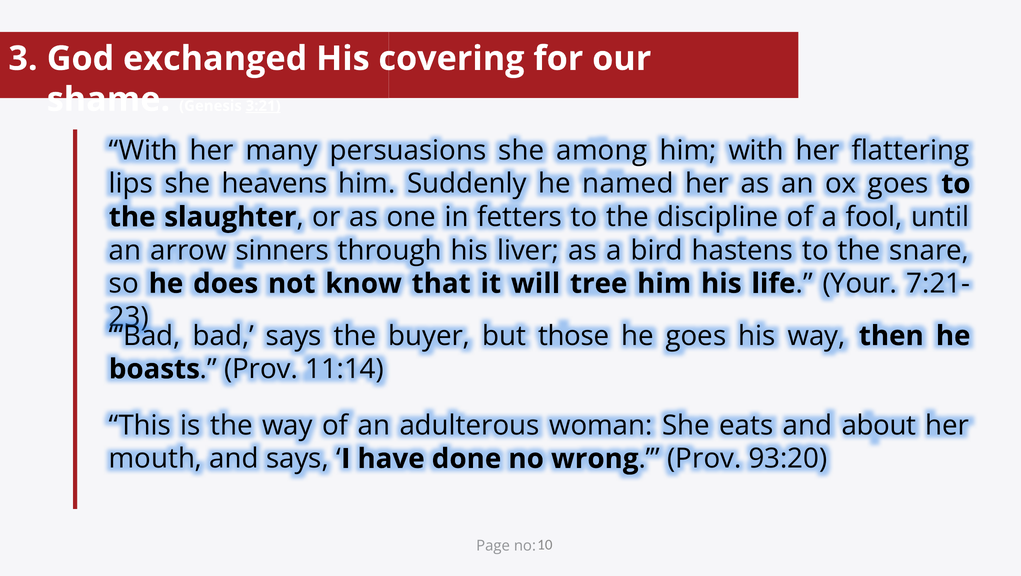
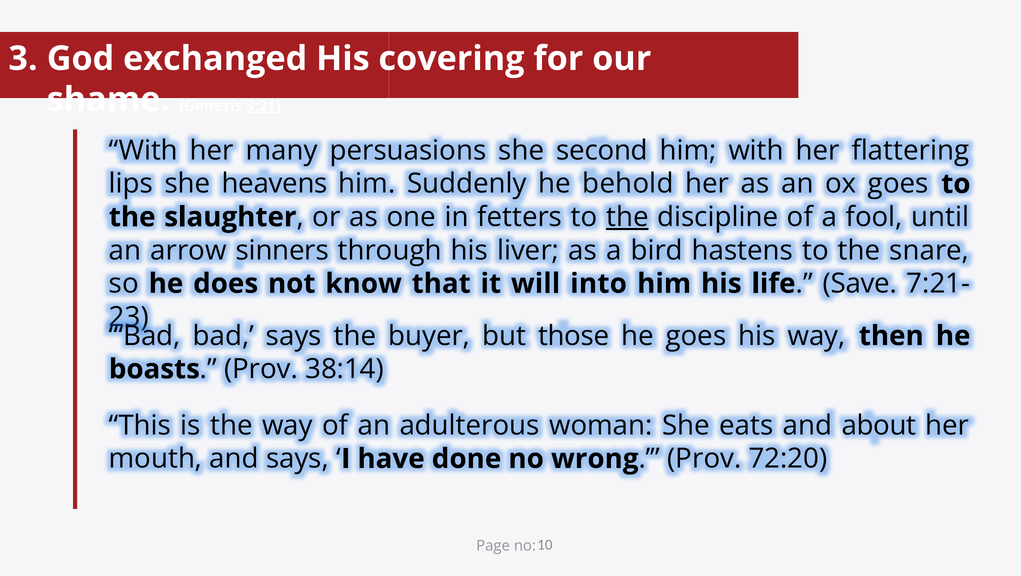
among: among -> second (602, 151)
named: named -> behold (628, 184)
the underline: none -> present (627, 217)
tree: tree -> into (599, 283)
Your: Your -> Save (860, 283)
11:14: 11:14 -> 38:14 (345, 369)
93:20: 93:20 -> 72:20 (788, 459)
